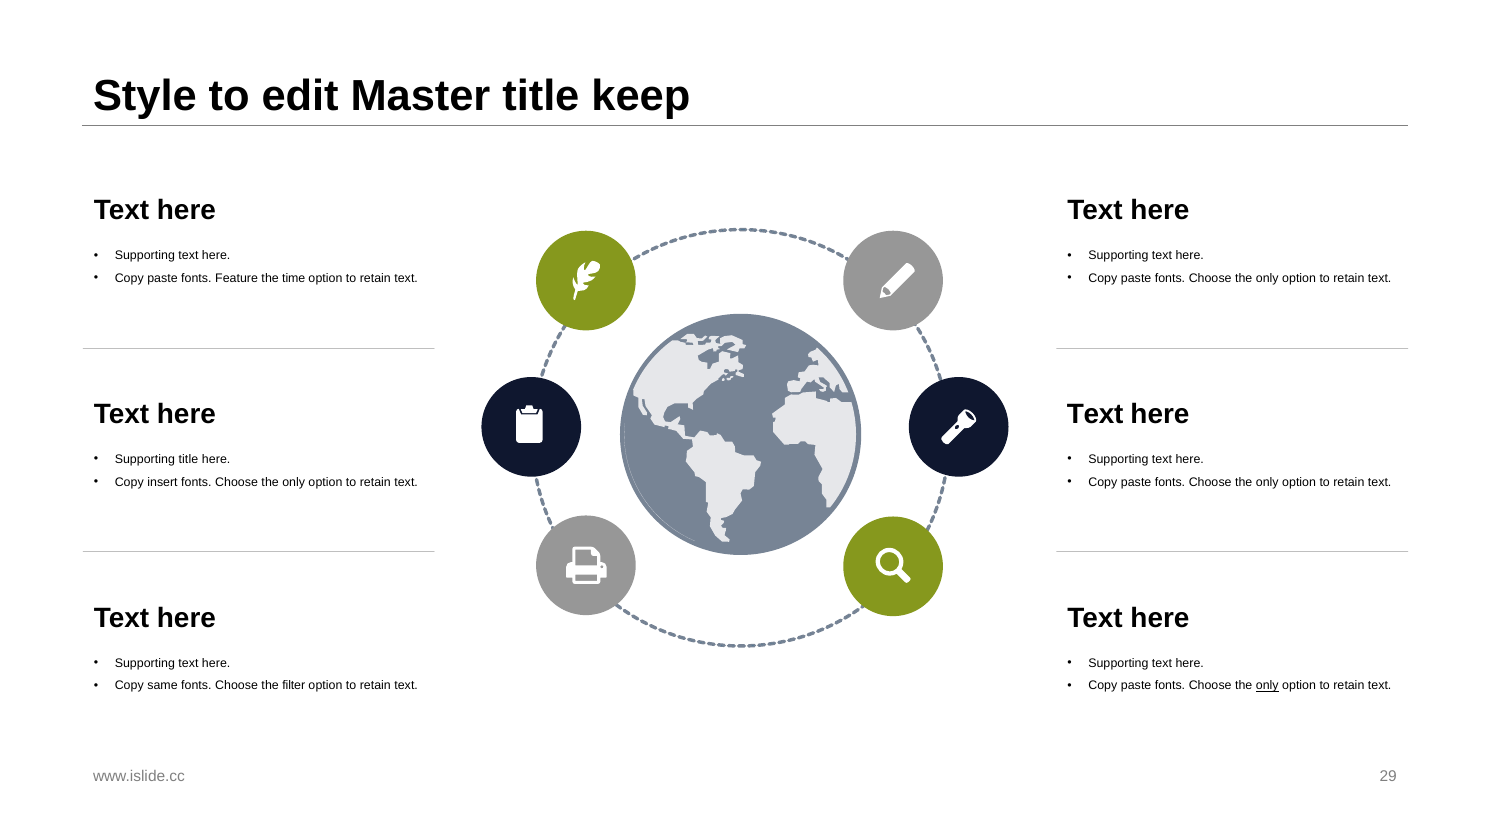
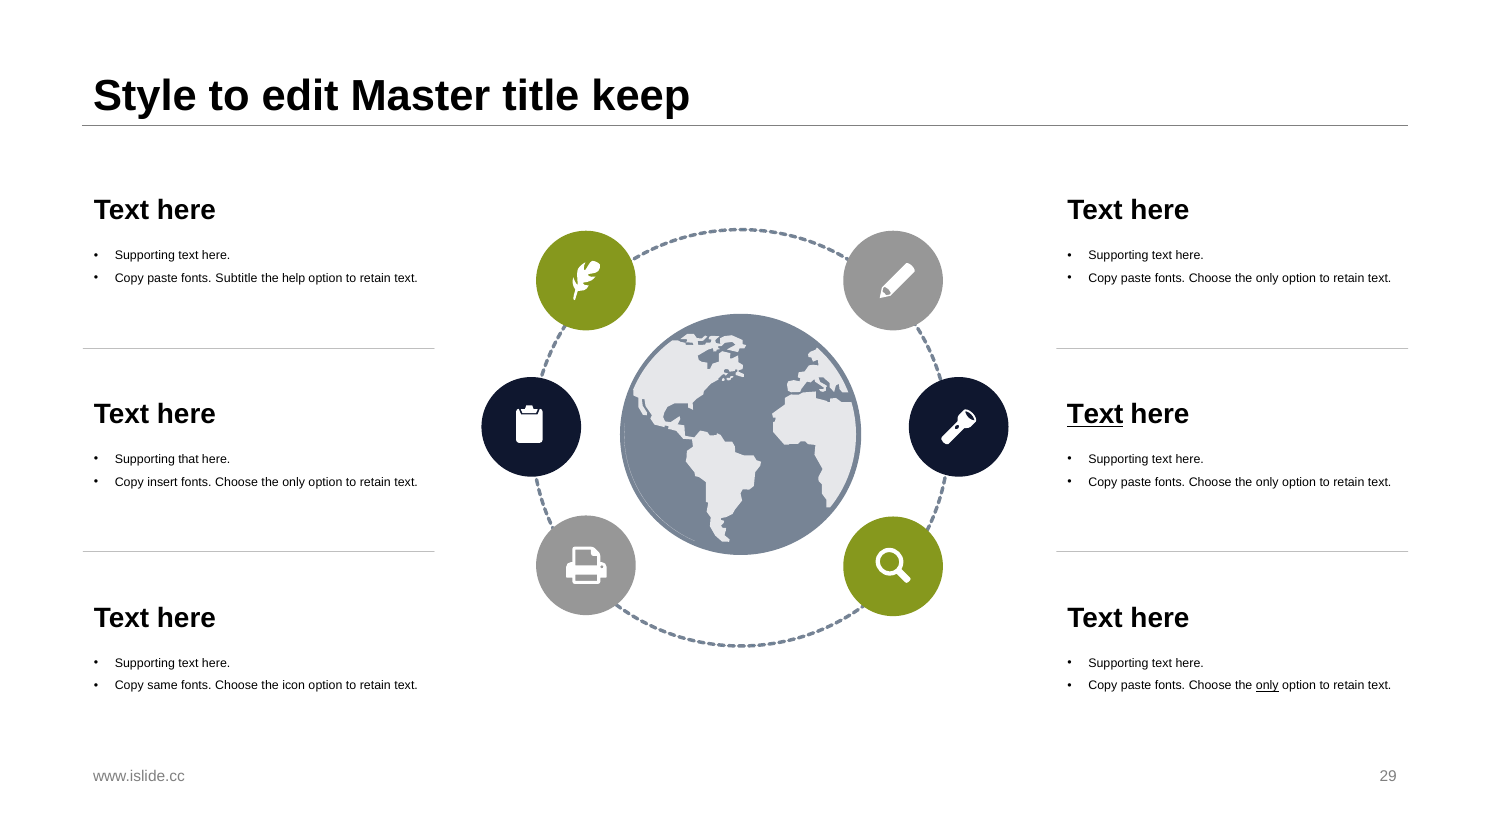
Feature: Feature -> Subtitle (237, 278)
time: time -> help (294, 278)
Text underline: none -> present (1095, 414)
Supporting title: title -> that (189, 460)
filter: filter -> icon (294, 686)
